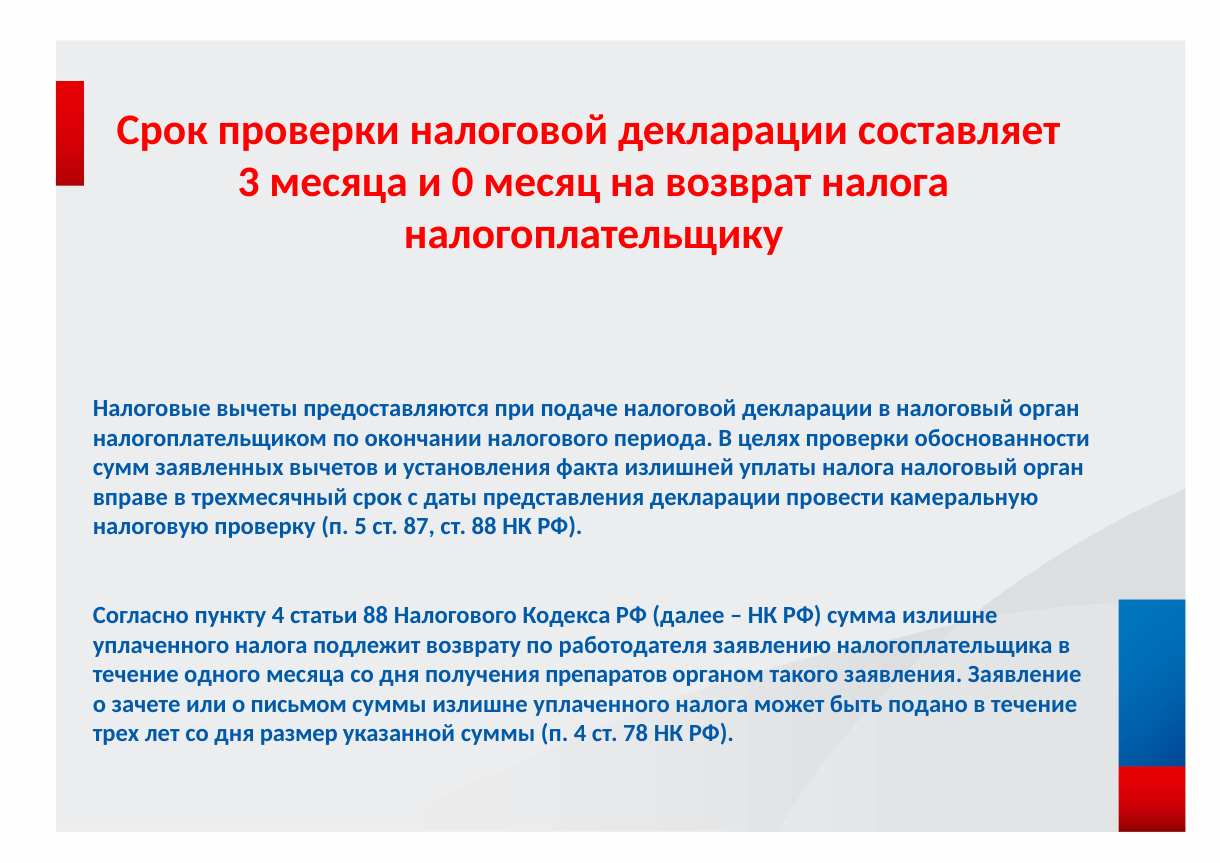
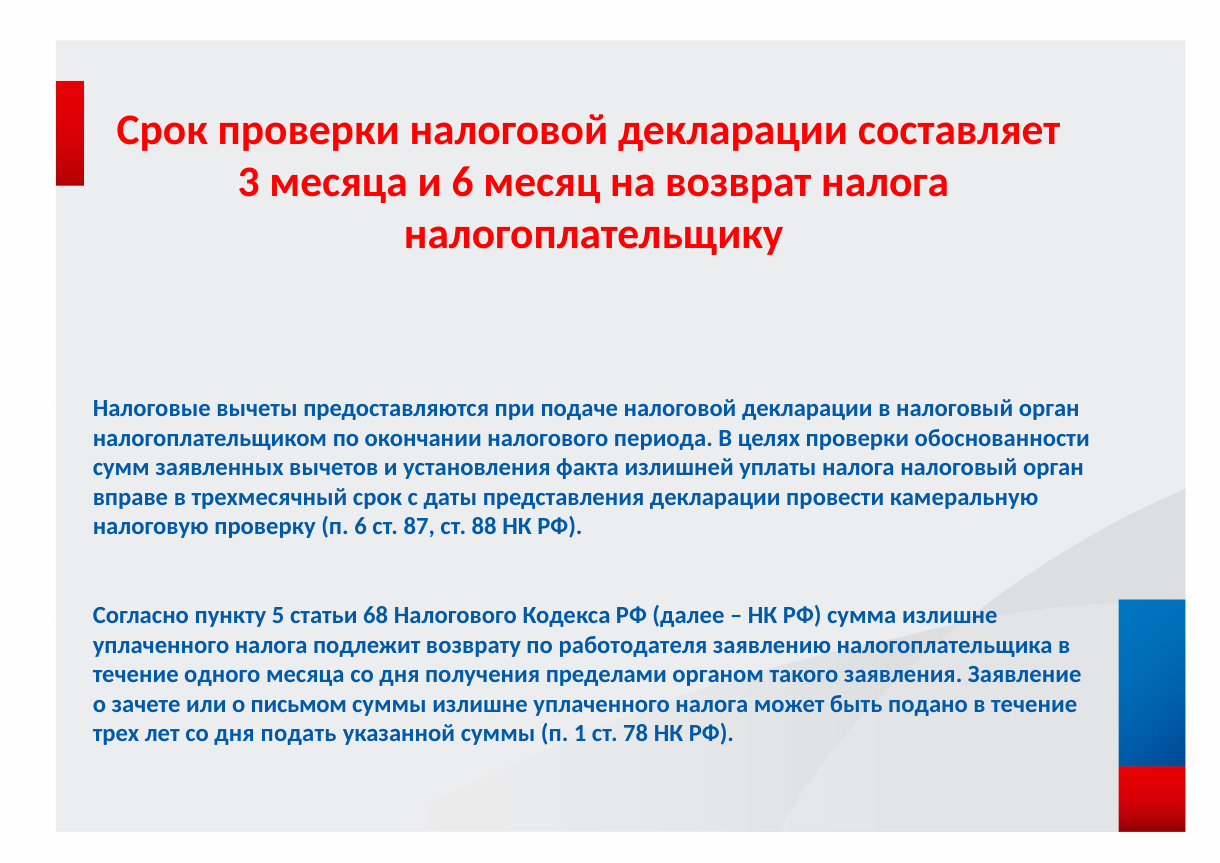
и 0: 0 -> 6 (463, 182)
п 5: 5 -> 6 (361, 527)
пункту 4: 4 -> 5 (278, 615)
статьи 88: 88 -> 68 (376, 615)
препаратов: препаратов -> пределами (606, 674)
размер: размер -> подать (299, 734)
п 4: 4 -> 1 (580, 734)
